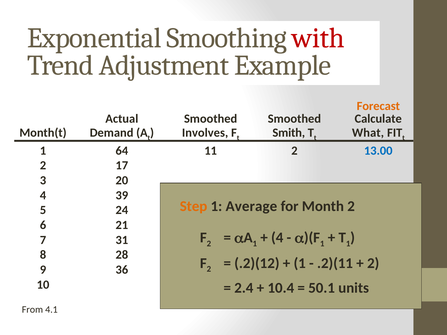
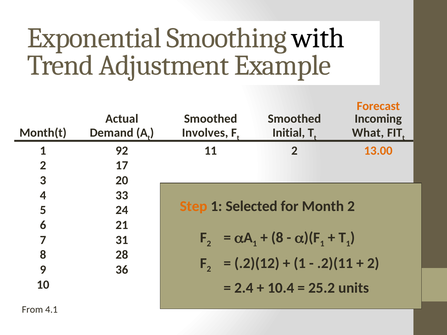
with colour: red -> black (318, 38)
Calculate: Calculate -> Incoming (378, 119)
Smith: Smith -> Initial (289, 133)
64: 64 -> 92 (122, 151)
13.00 colour: blue -> orange (378, 151)
39: 39 -> 33 (122, 195)
Average: Average -> Selected (252, 207)
4: 4 -> 8 (277, 238)
50.1: 50.1 -> 25.2 (322, 288)
